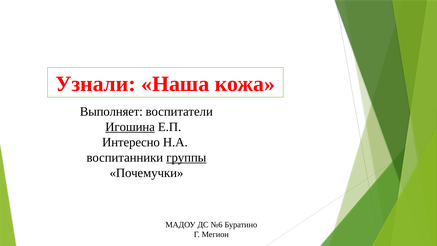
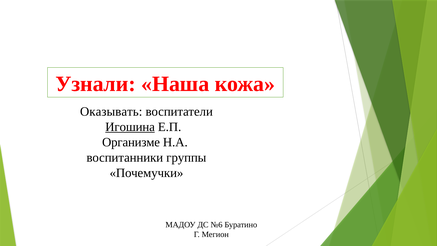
Выполняет: Выполняет -> Оказывать (111, 111)
Интересно: Интересно -> Организме (131, 142)
группы underline: present -> none (186, 157)
